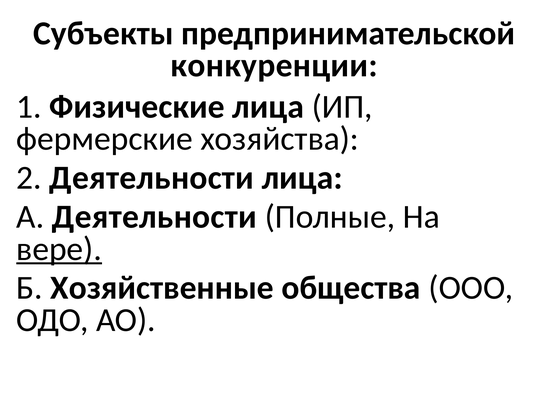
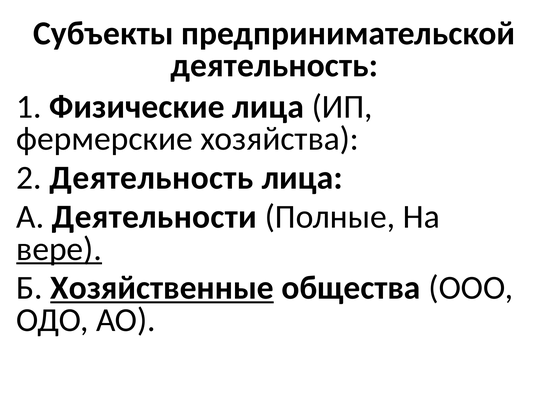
конкуренции: конкуренции -> деятельность (274, 65)
2 Деятельности: Деятельности -> Деятельность (152, 178)
Хозяйственные underline: none -> present (162, 288)
